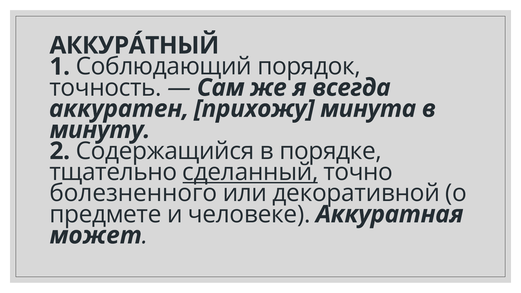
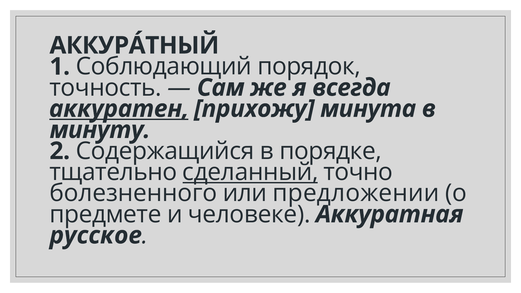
аккуратен underline: none -> present (119, 109)
декоративной: декоративной -> предложении (356, 193)
может: может -> русское (96, 235)
